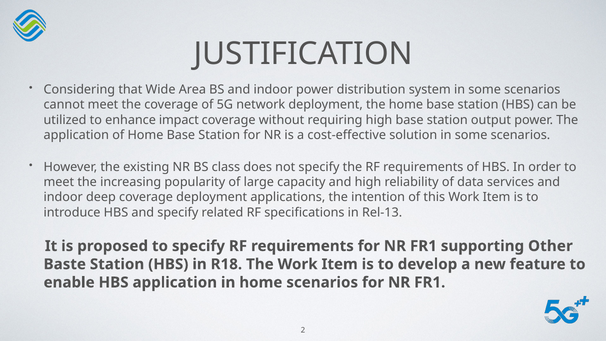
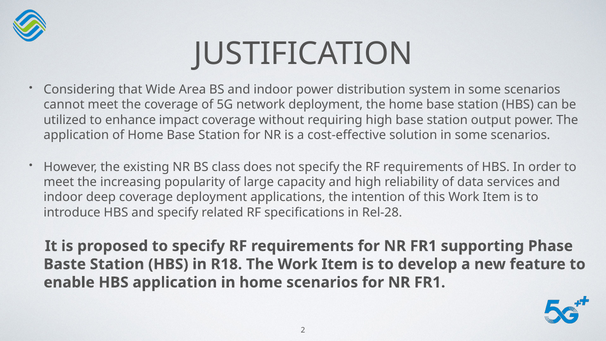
Rel-13: Rel-13 -> Rel-28 (382, 212)
Other: Other -> Phase (550, 246)
